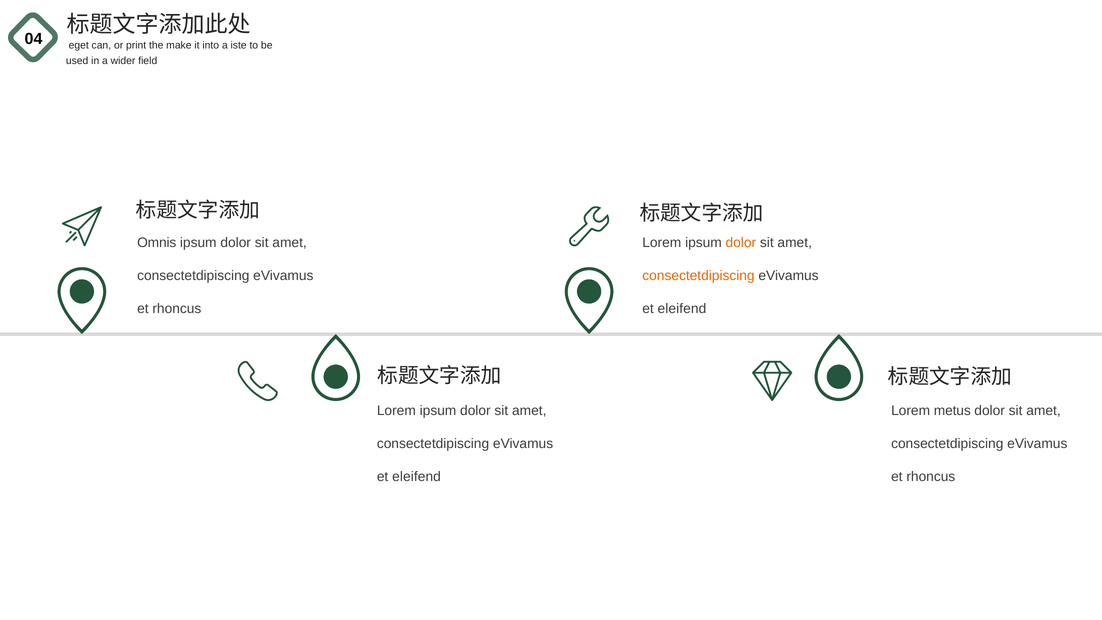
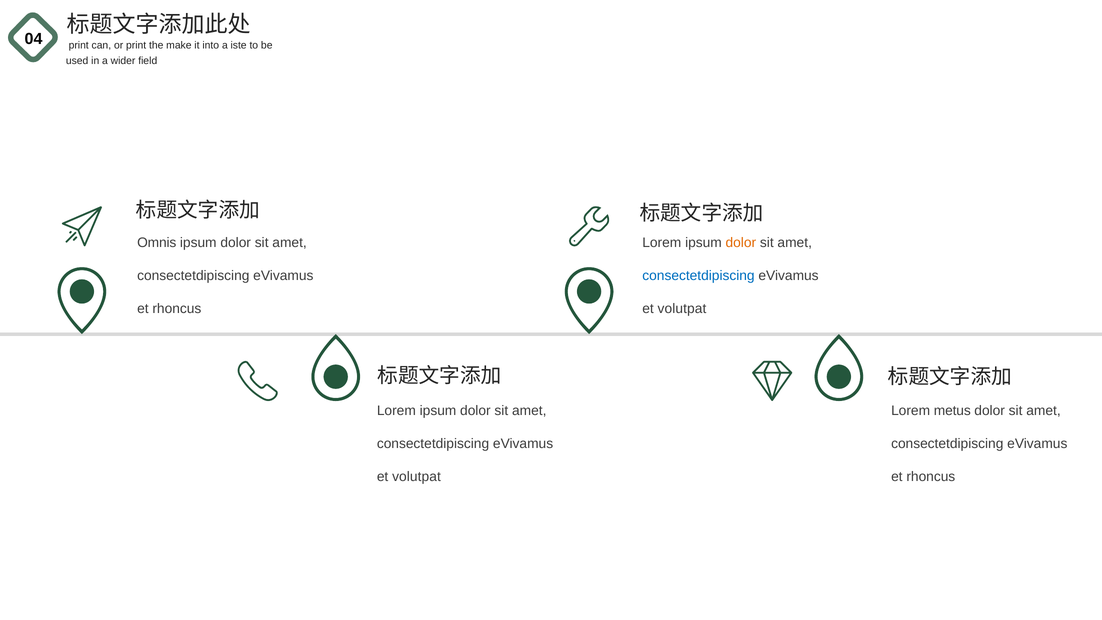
eget: eget -> print (79, 45)
consectetdipiscing colour: orange -> blue (699, 276)
eleifend: eleifend -> volutpat (682, 309)
eleifend: eleifend -> volutpat (417, 477)
